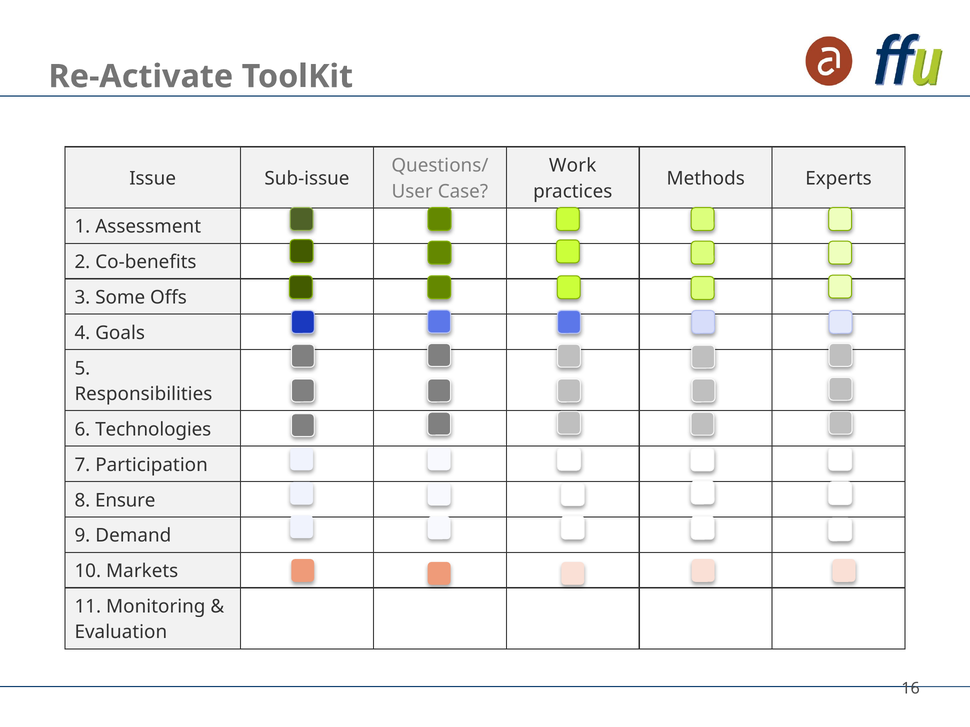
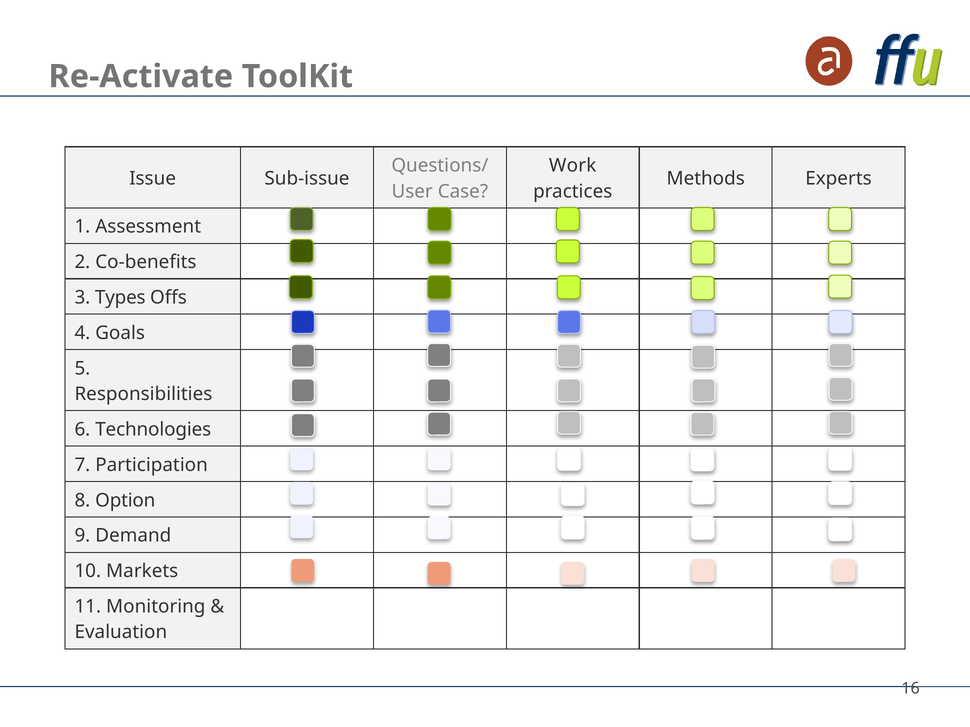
Some: Some -> Types (120, 298)
Ensure: Ensure -> Option (125, 501)
